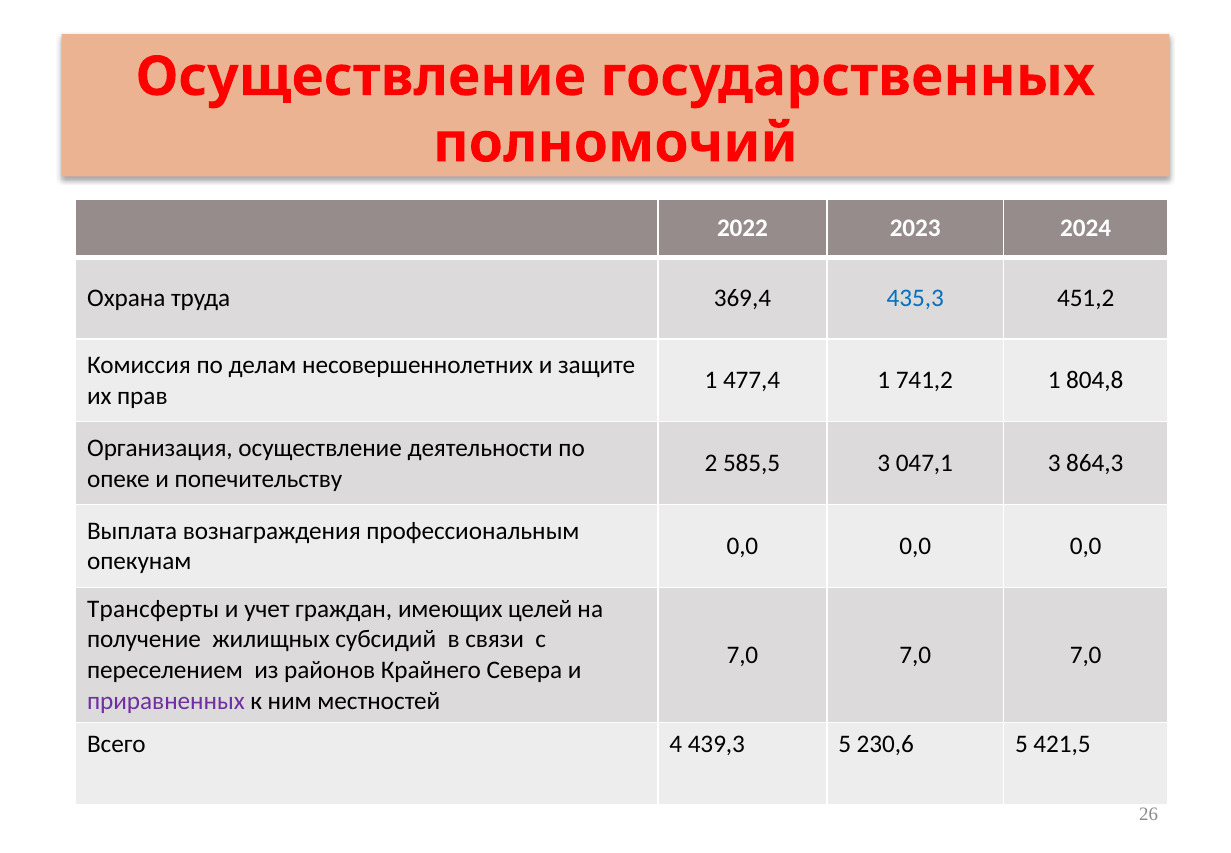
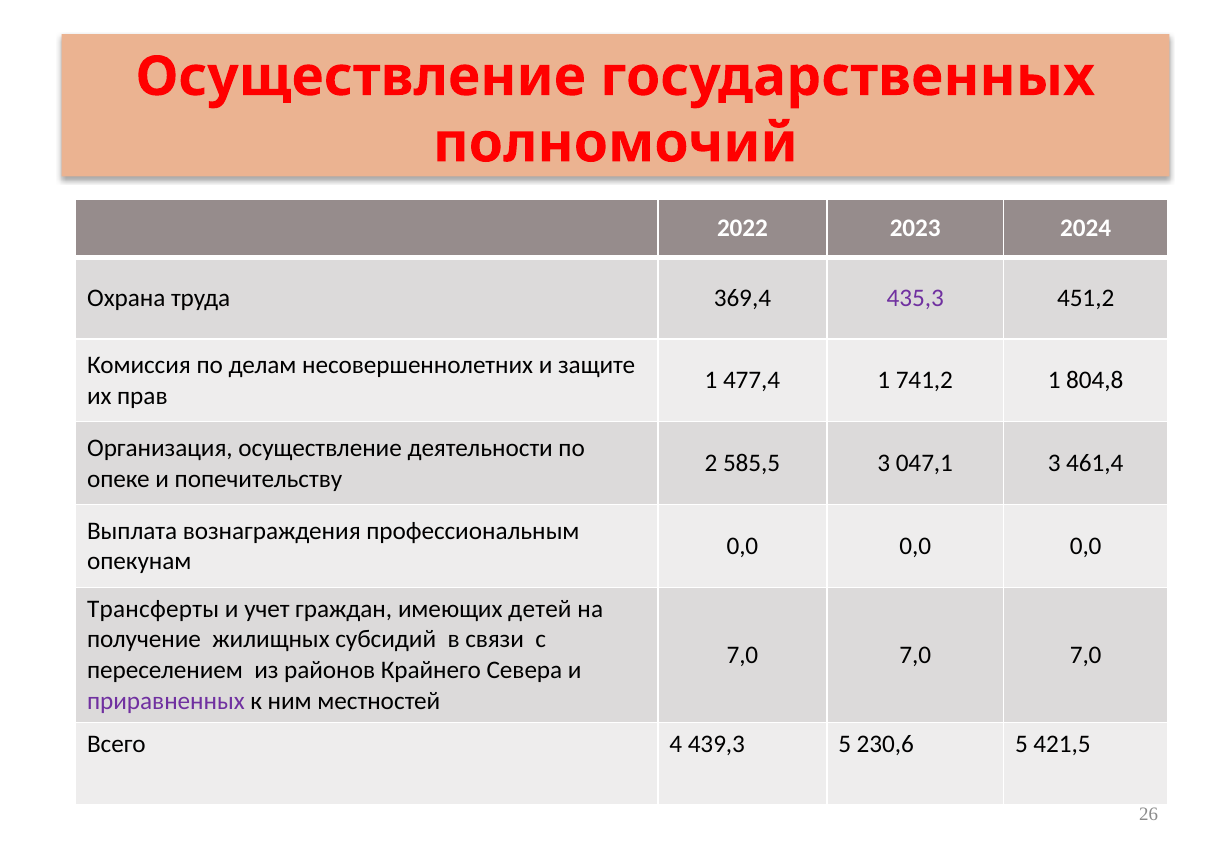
435,3 colour: blue -> purple (915, 298)
864,3: 864,3 -> 461,4 (1095, 463)
целей: целей -> детей (540, 608)
